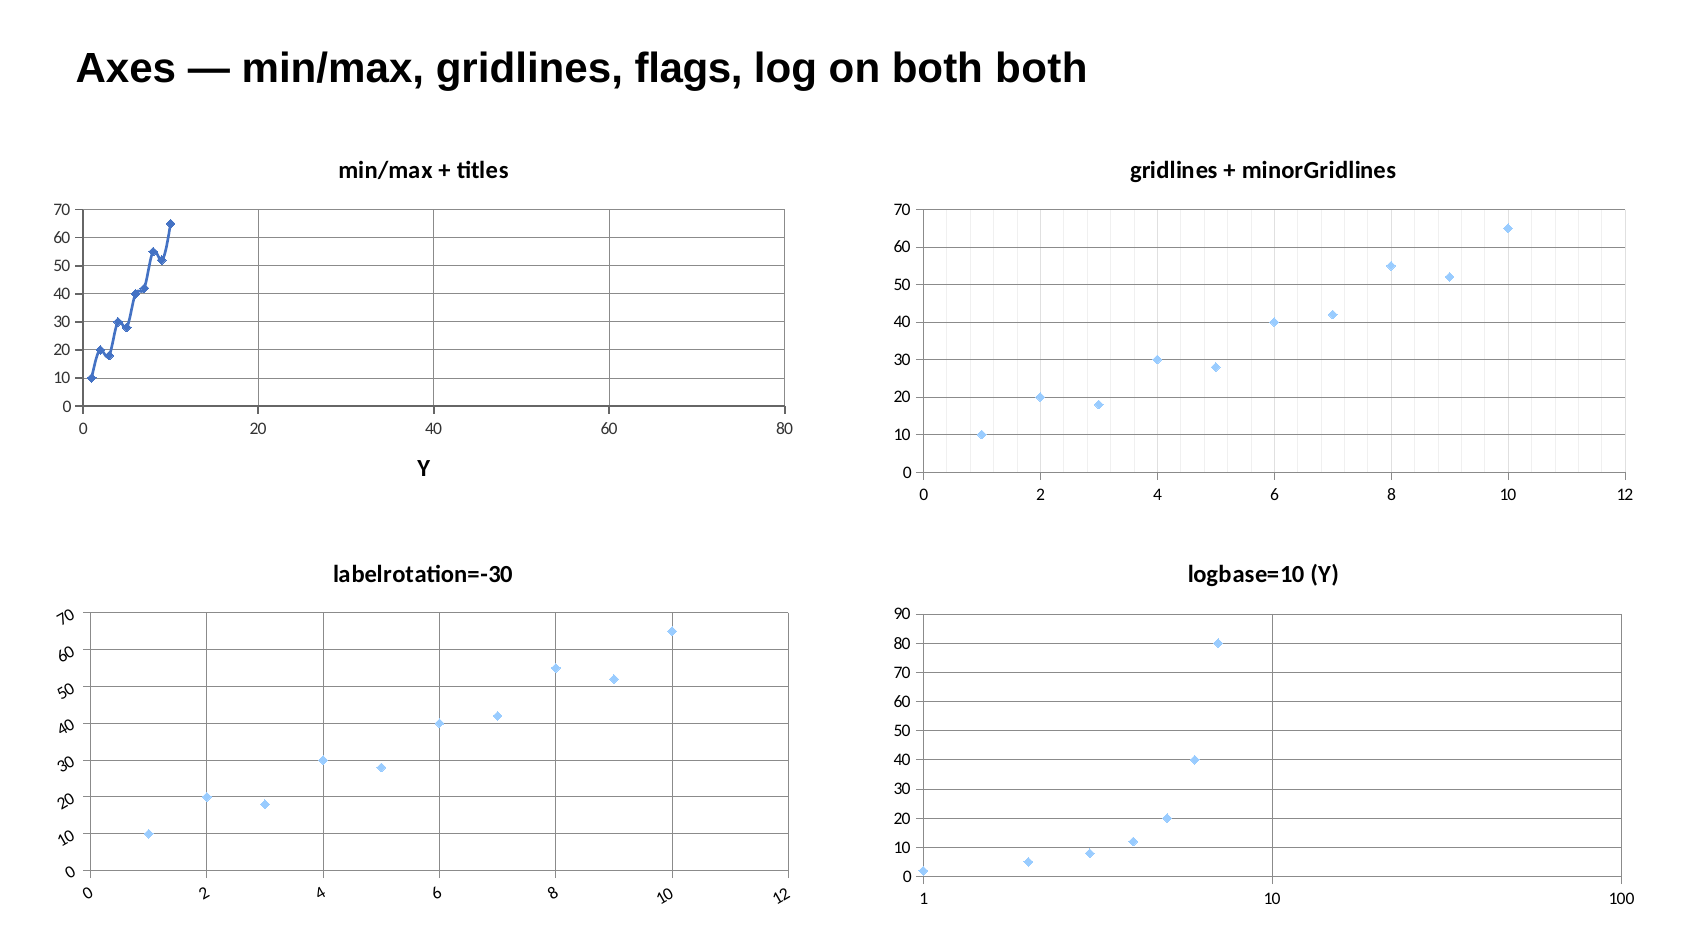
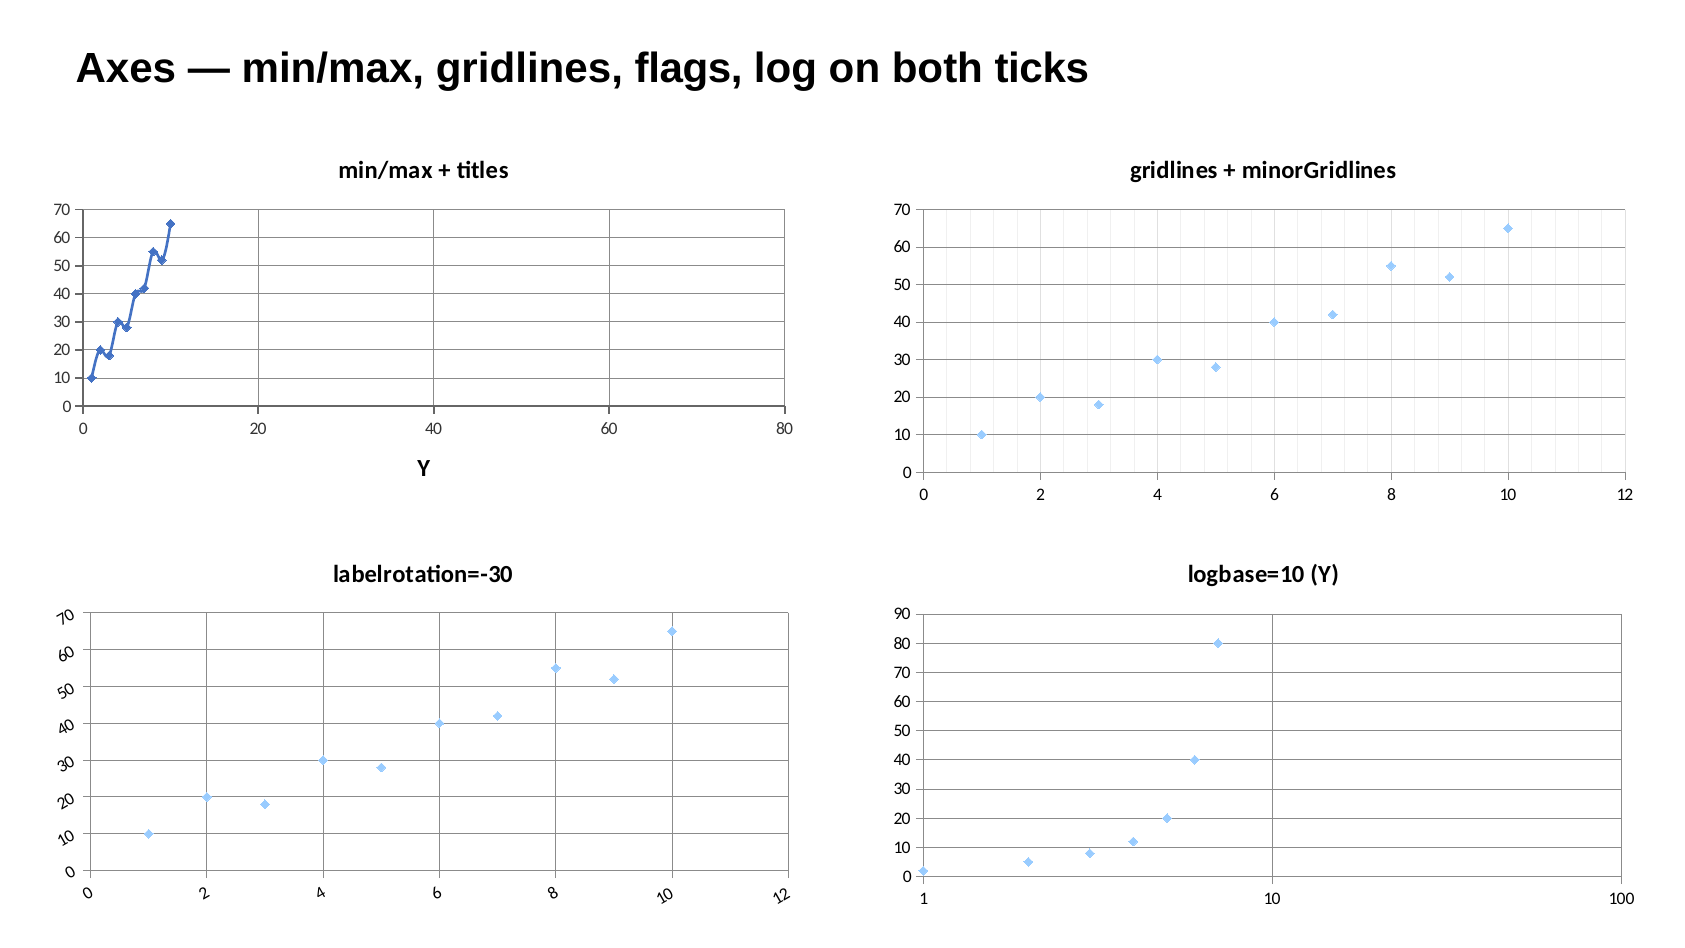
both both: both -> ticks (1042, 68)
